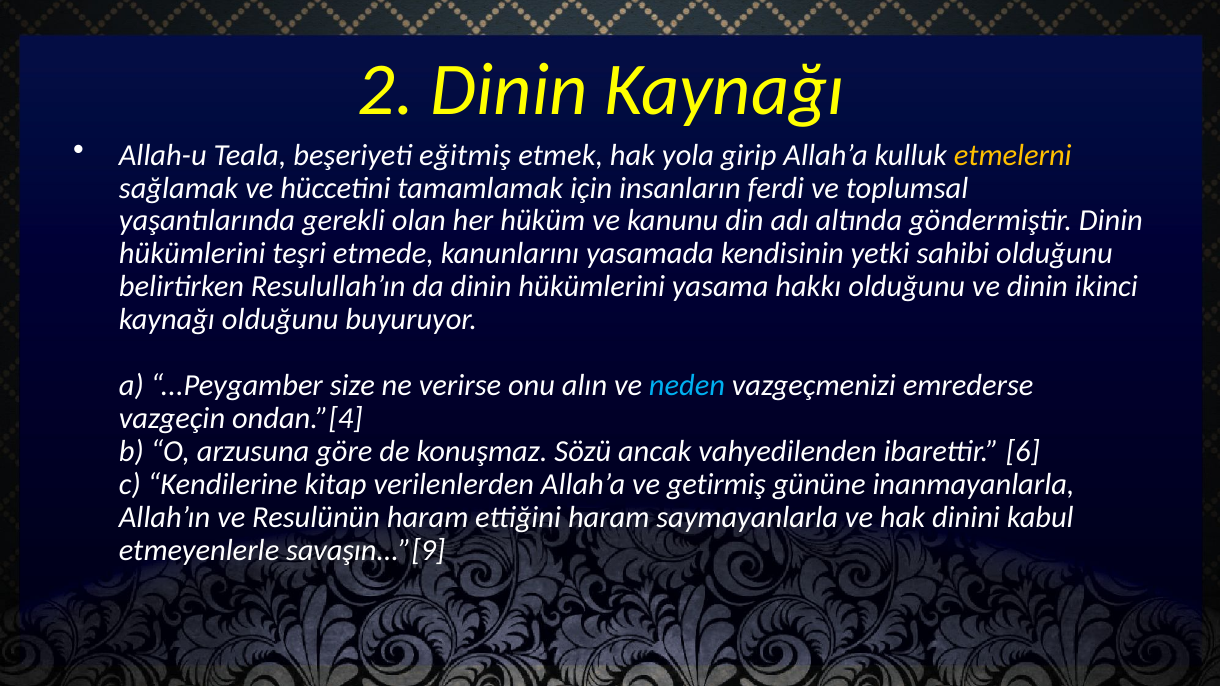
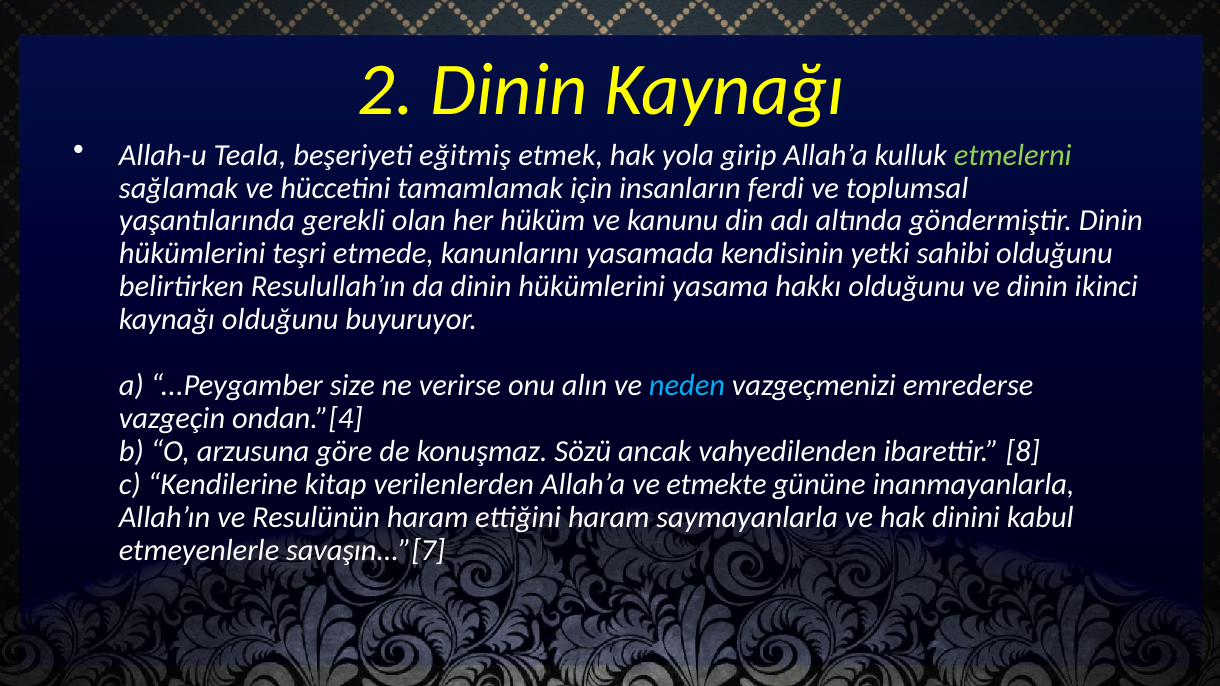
etmelerni colour: yellow -> light green (1013, 155)
6: 6 -> 8 (1023, 452)
getirmiş: getirmiş -> etmekte (717, 485)
savaşın...”[9: savaşın...”[9 -> savaşın...”[7 (366, 550)
